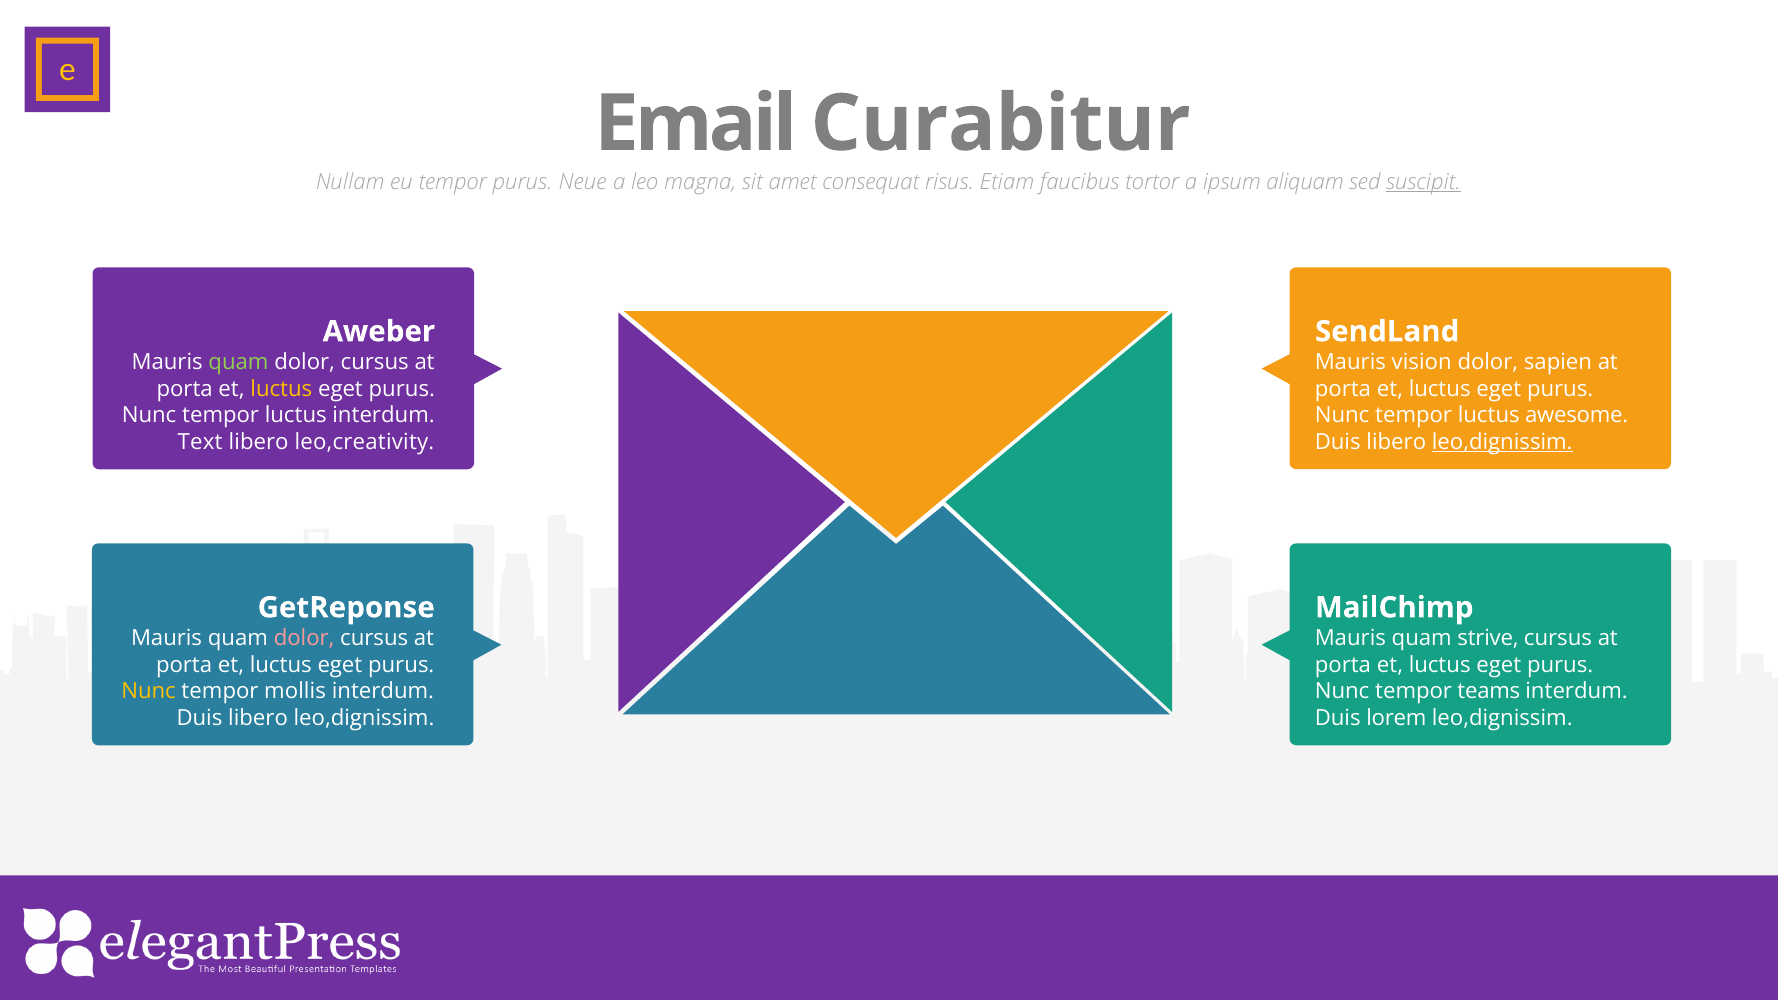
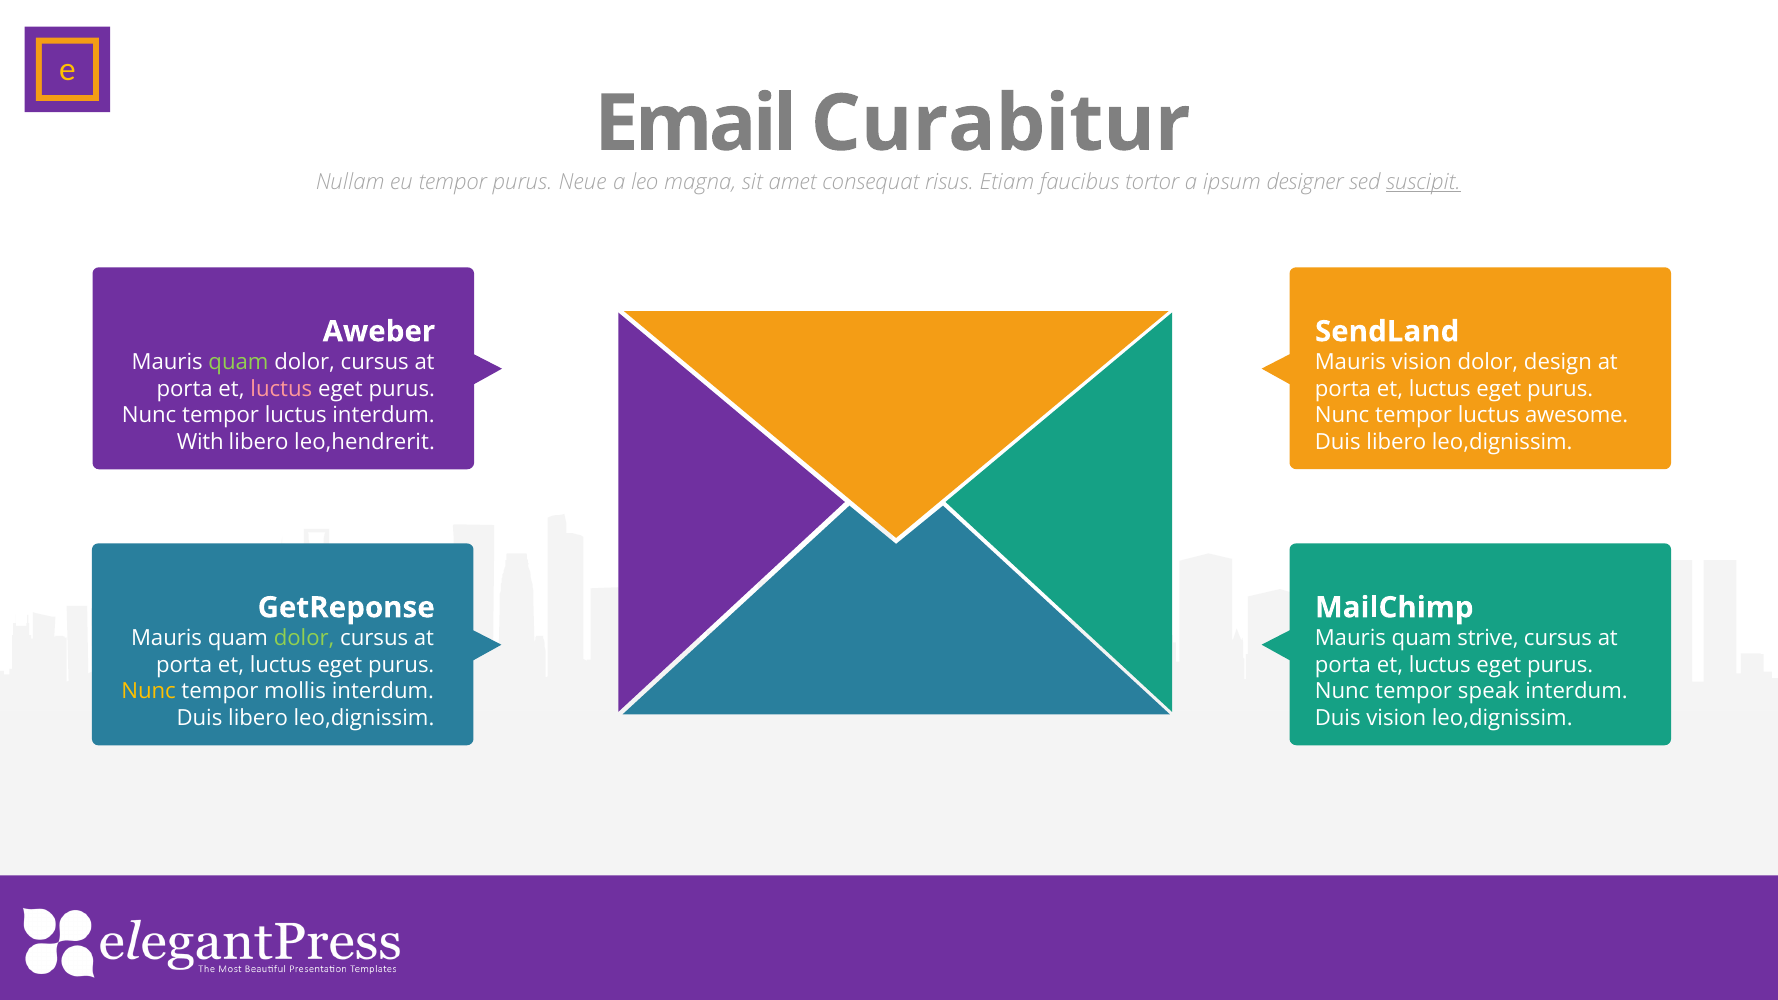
aliquam: aliquam -> designer (1305, 182)
sapien: sapien -> design (1558, 362)
luctus colour: yellow -> pink (281, 389)
Text: Text -> With (200, 442)
leo,creativity: leo,creativity -> leo,hendrerit (365, 442)
leo,dignissim underline: present -> none (1502, 442)
dolor colour: pink -> light green (304, 638)
teams: teams -> speak (1489, 692)
Duis lorem: lorem -> vision (1396, 718)
